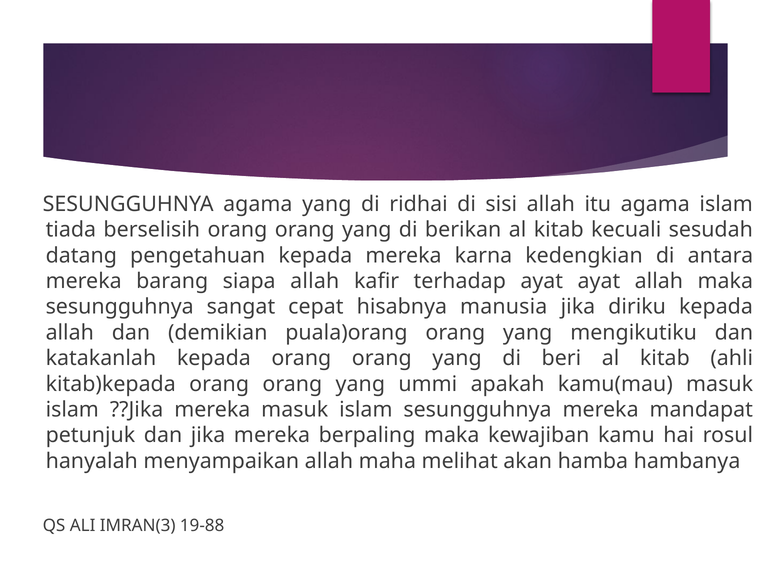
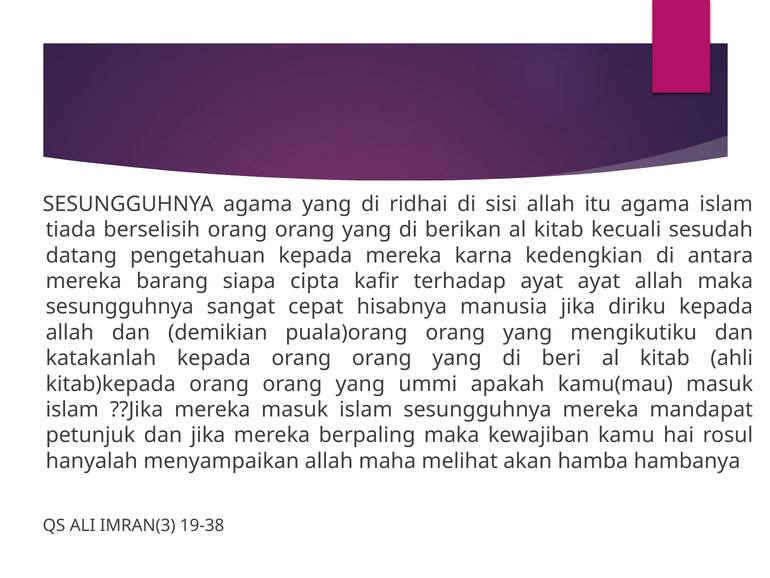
siapa allah: allah -> cipta (315, 281)
19-88: 19-88 -> 19-38 (202, 525)
